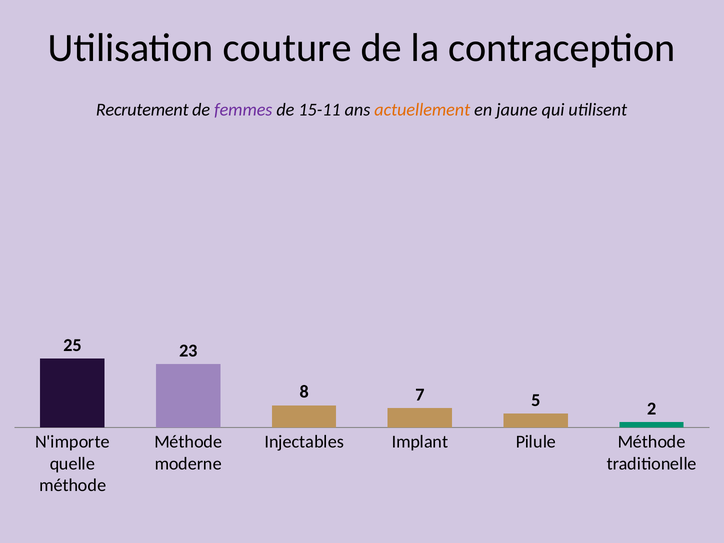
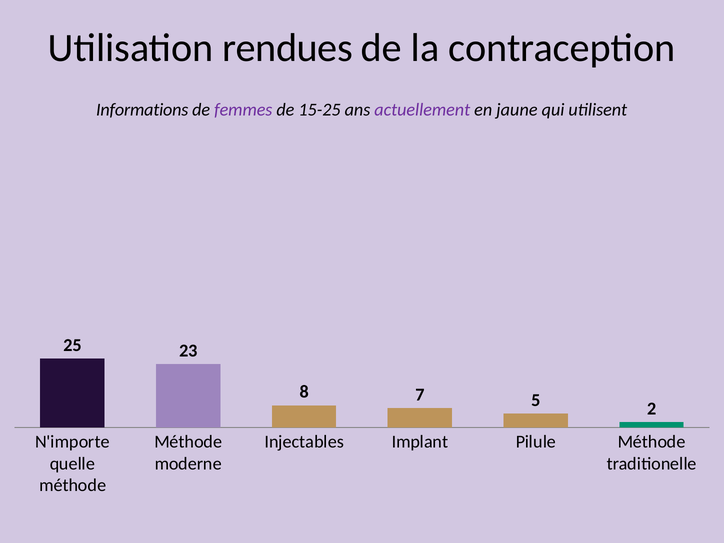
couture: couture -> rendues (287, 48)
Recrutement: Recrutement -> Informations (142, 110)
15-11: 15-11 -> 15-25 (320, 110)
actuellement colour: orange -> purple (422, 110)
